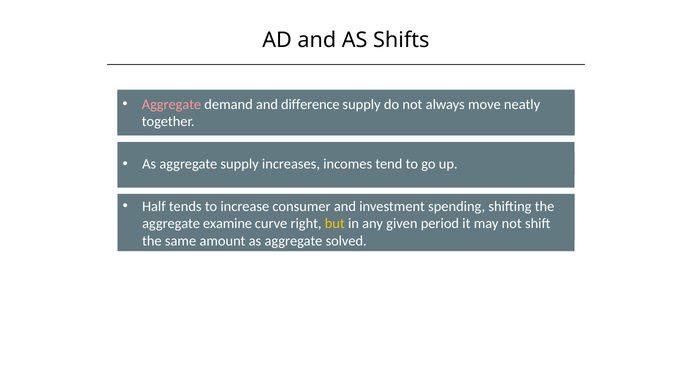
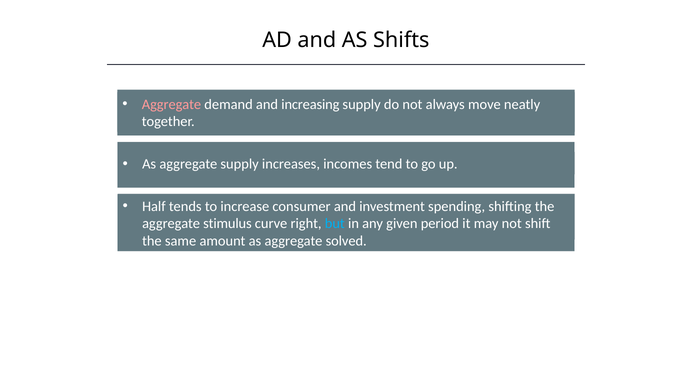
difference: difference -> increasing (310, 104)
examine: examine -> stimulus (227, 224)
but colour: yellow -> light blue (335, 224)
